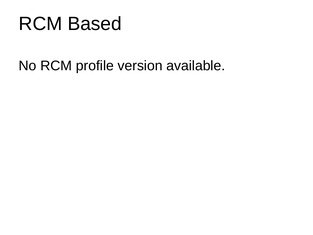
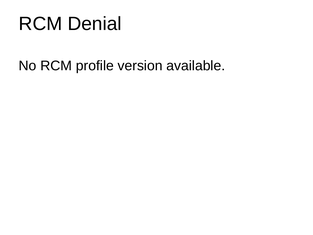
Based: Based -> Denial (95, 24)
